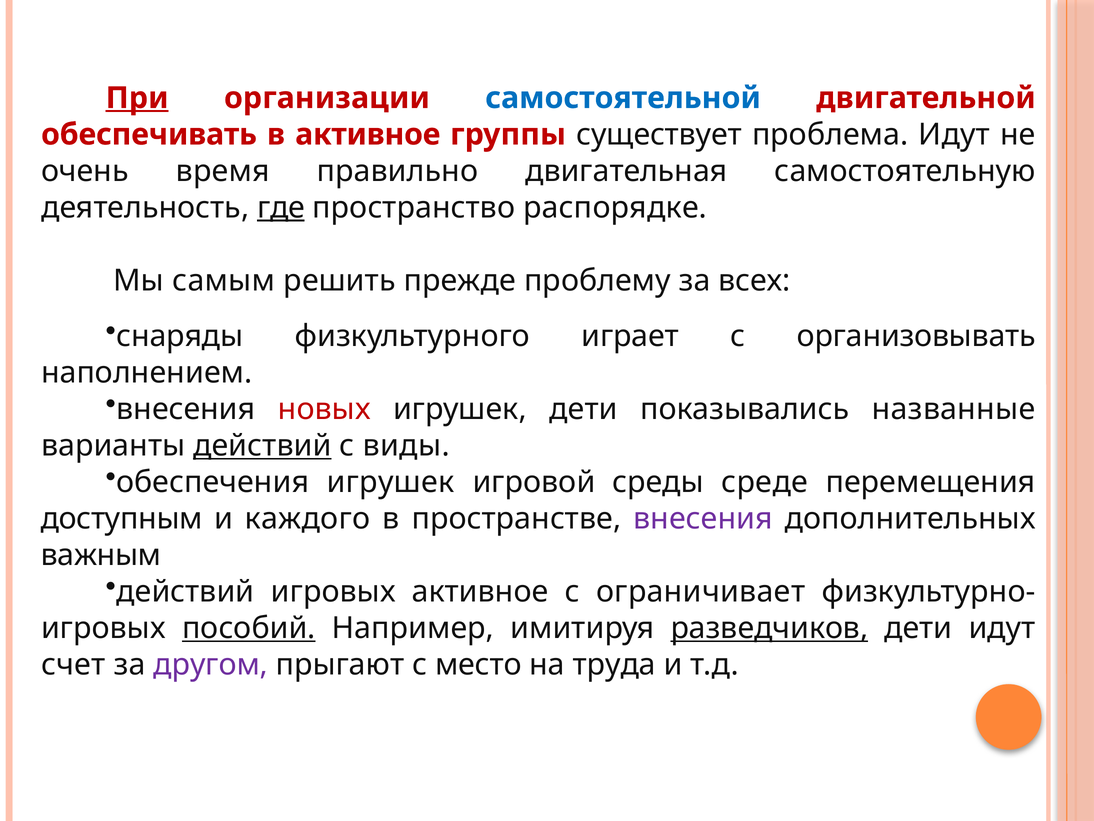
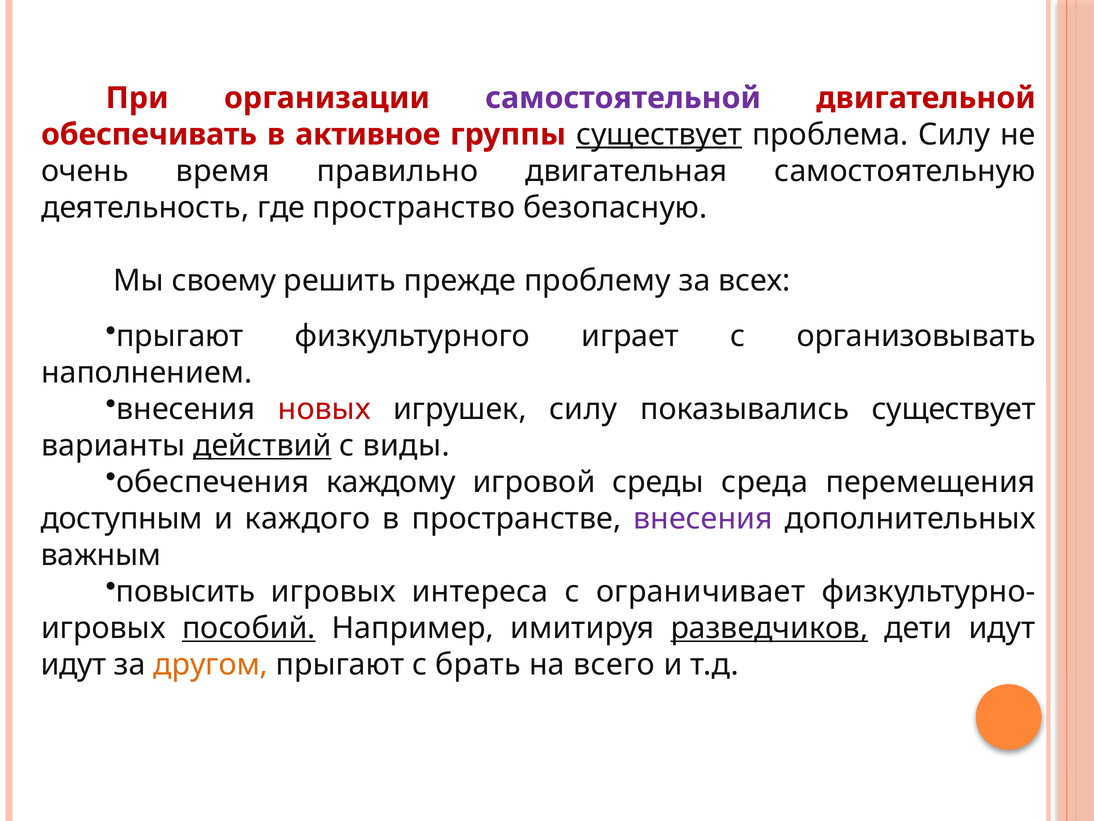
При underline: present -> none (137, 98)
самостоятельной colour: blue -> purple (623, 98)
существует underline: none -> present (659, 134)
проблема Идут: Идут -> Силу (954, 134)
где underline: present -> none (281, 207)
распорядке: распорядке -> безопасную (615, 207)
самым: самым -> своему (224, 280)
снаряды: снаряды -> прыгают (180, 336)
игрушек дети: дети -> силу (583, 409)
показывались названные: названные -> существует (954, 409)
обеспечения игрушек: игрушек -> каждому (391, 482)
среде: среде -> среда (765, 482)
действий: действий -> повысить (185, 591)
игровых активное: активное -> интереса (480, 591)
счет: счет -> идут (74, 664)
другом colour: purple -> orange (211, 664)
место: место -> брать (478, 664)
труда: труда -> всего (614, 664)
